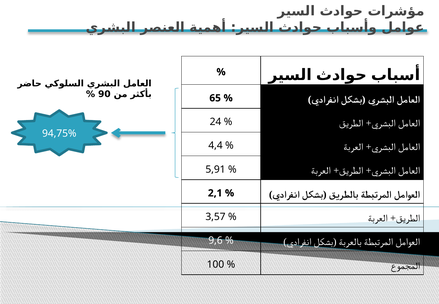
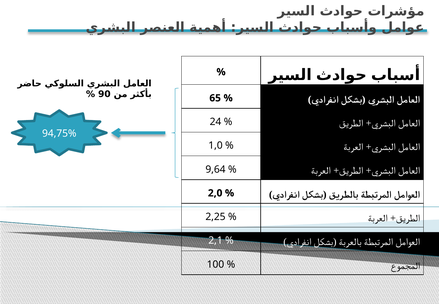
4,4: 4,4 -> 1,0 (216, 146)
5,91: 5,91 -> 9,64 (215, 169)
2,1: 2,1 -> 2,0 (215, 193)
3,57: 3,57 -> 2,25 (215, 217)
9,6: 9,6 -> 2,1 (216, 241)
